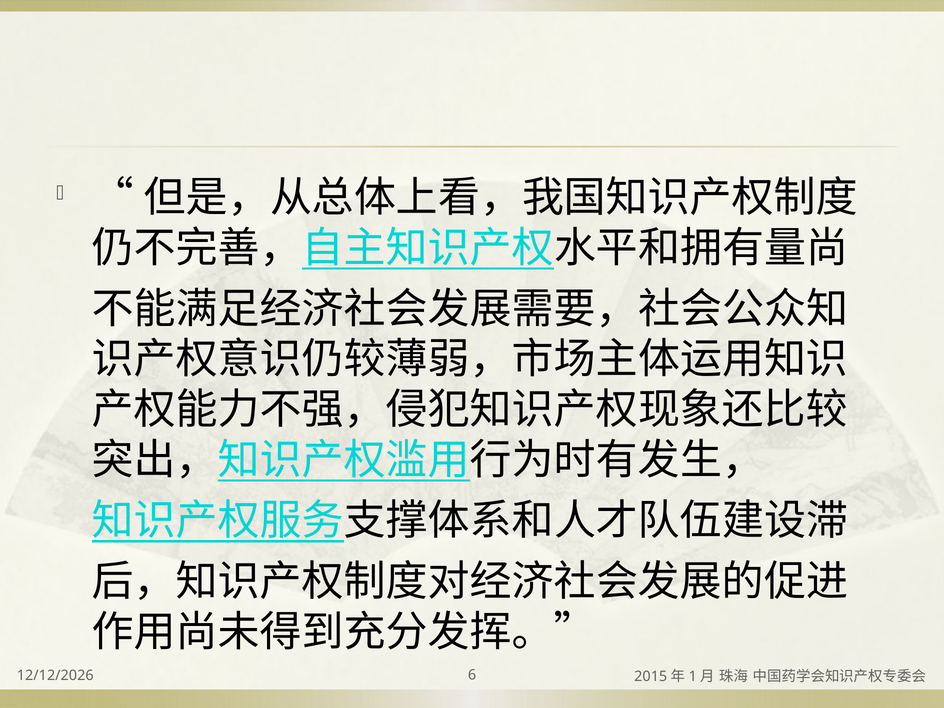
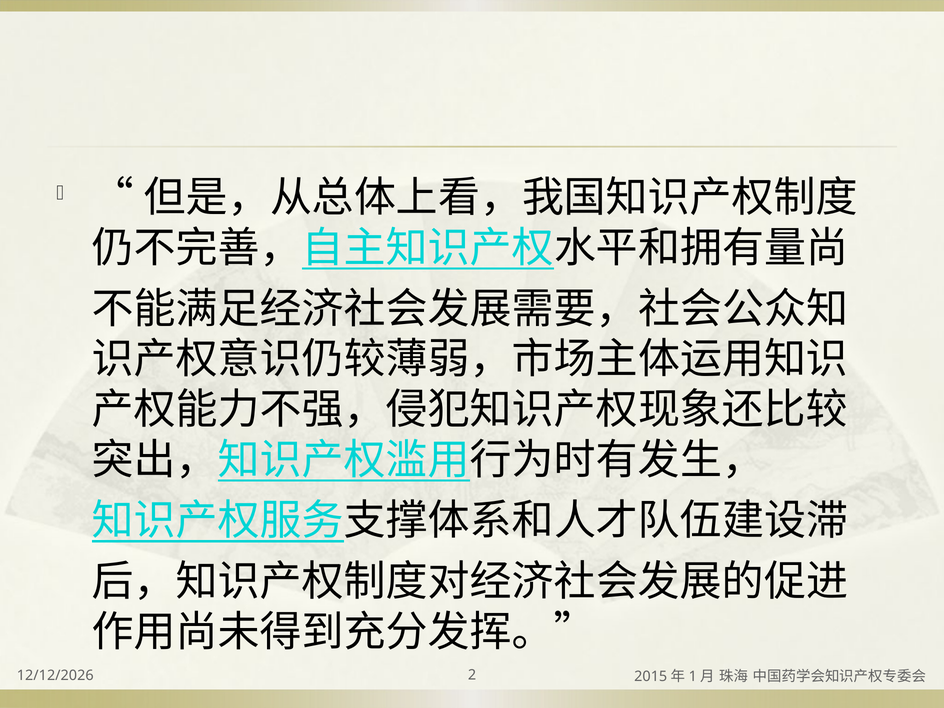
6: 6 -> 2 (472, 675)
